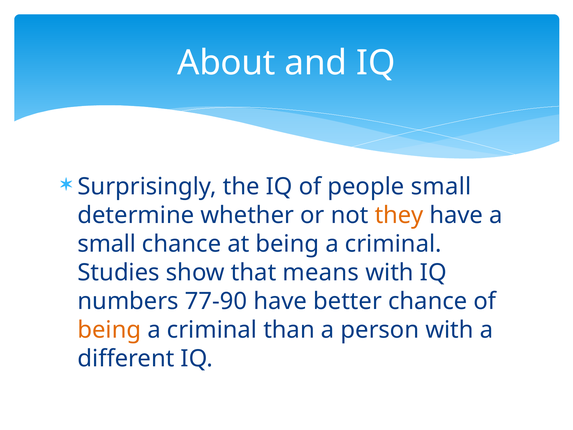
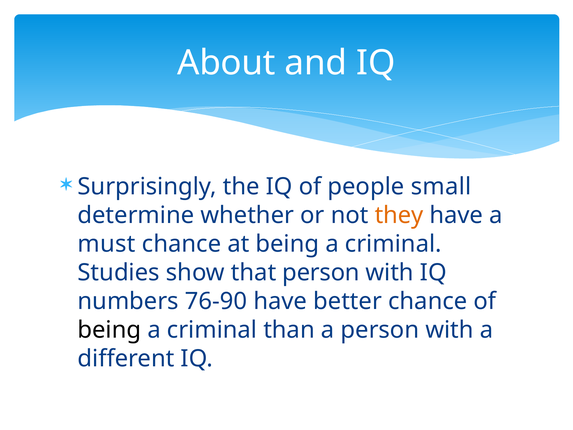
small: small -> must (107, 244)
that means: means -> person (321, 272)
77-90: 77-90 -> 76-90 (216, 301)
being colour: orange -> black (109, 330)
